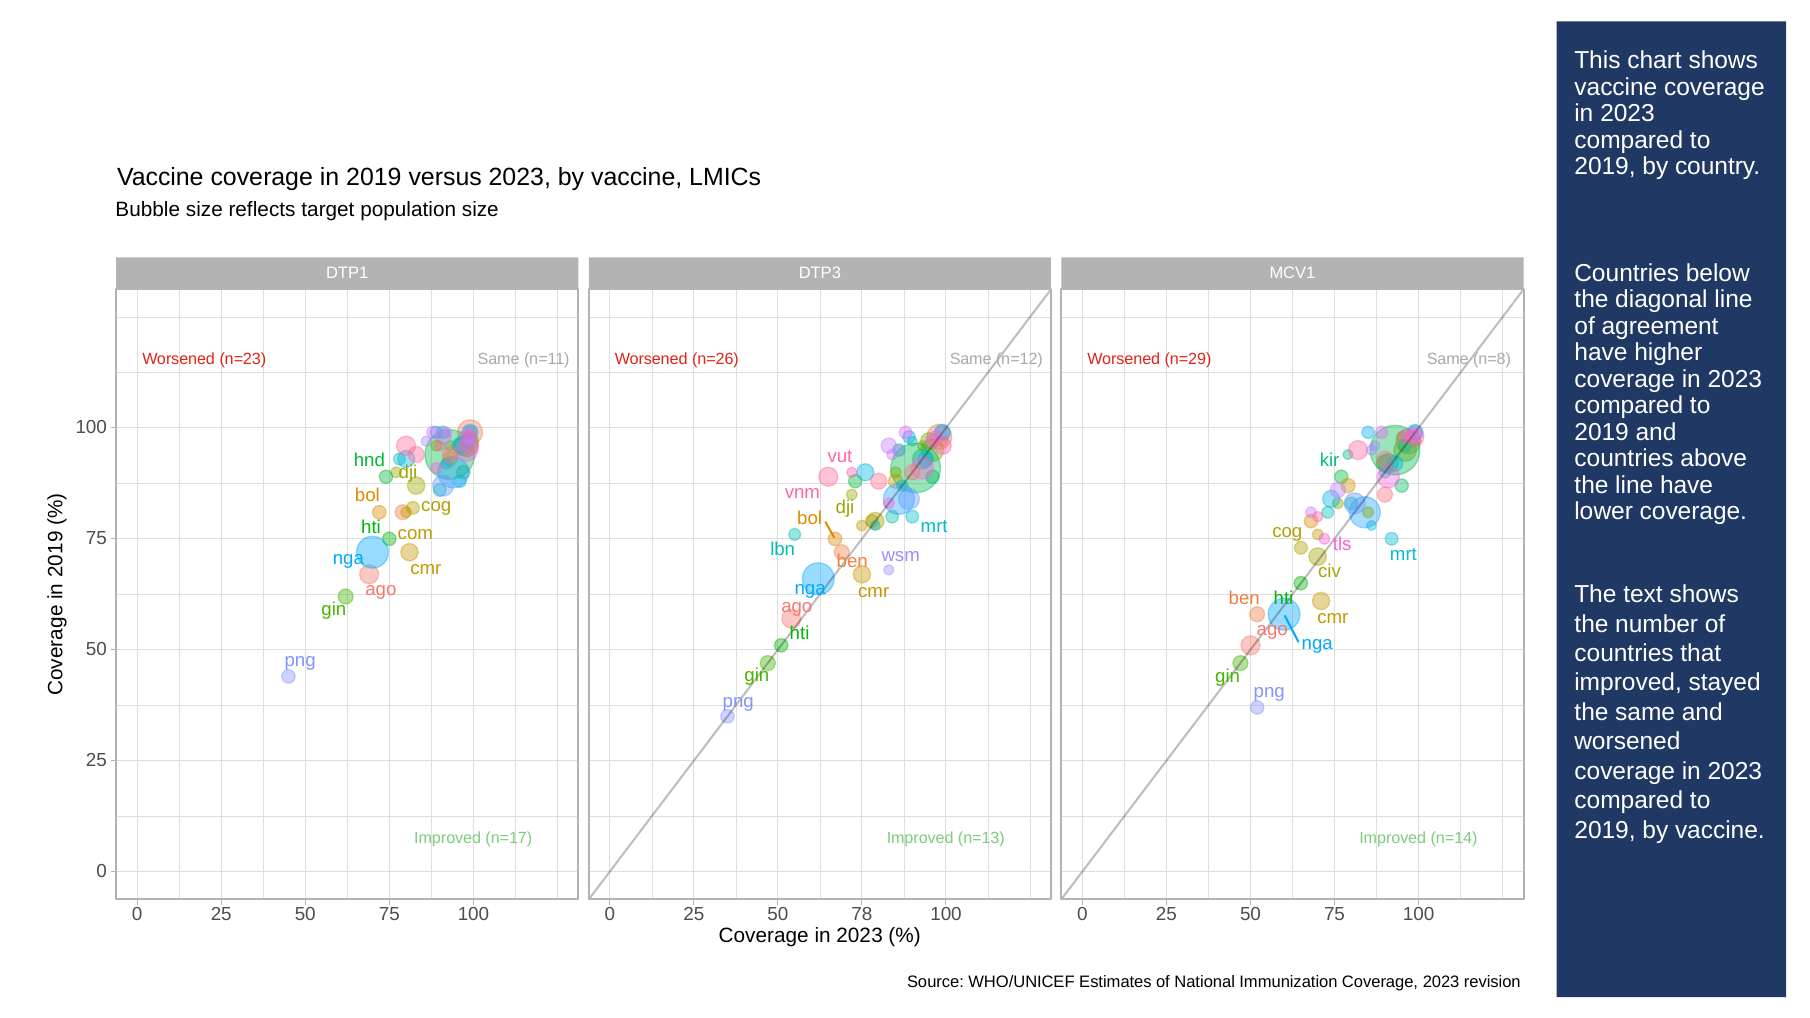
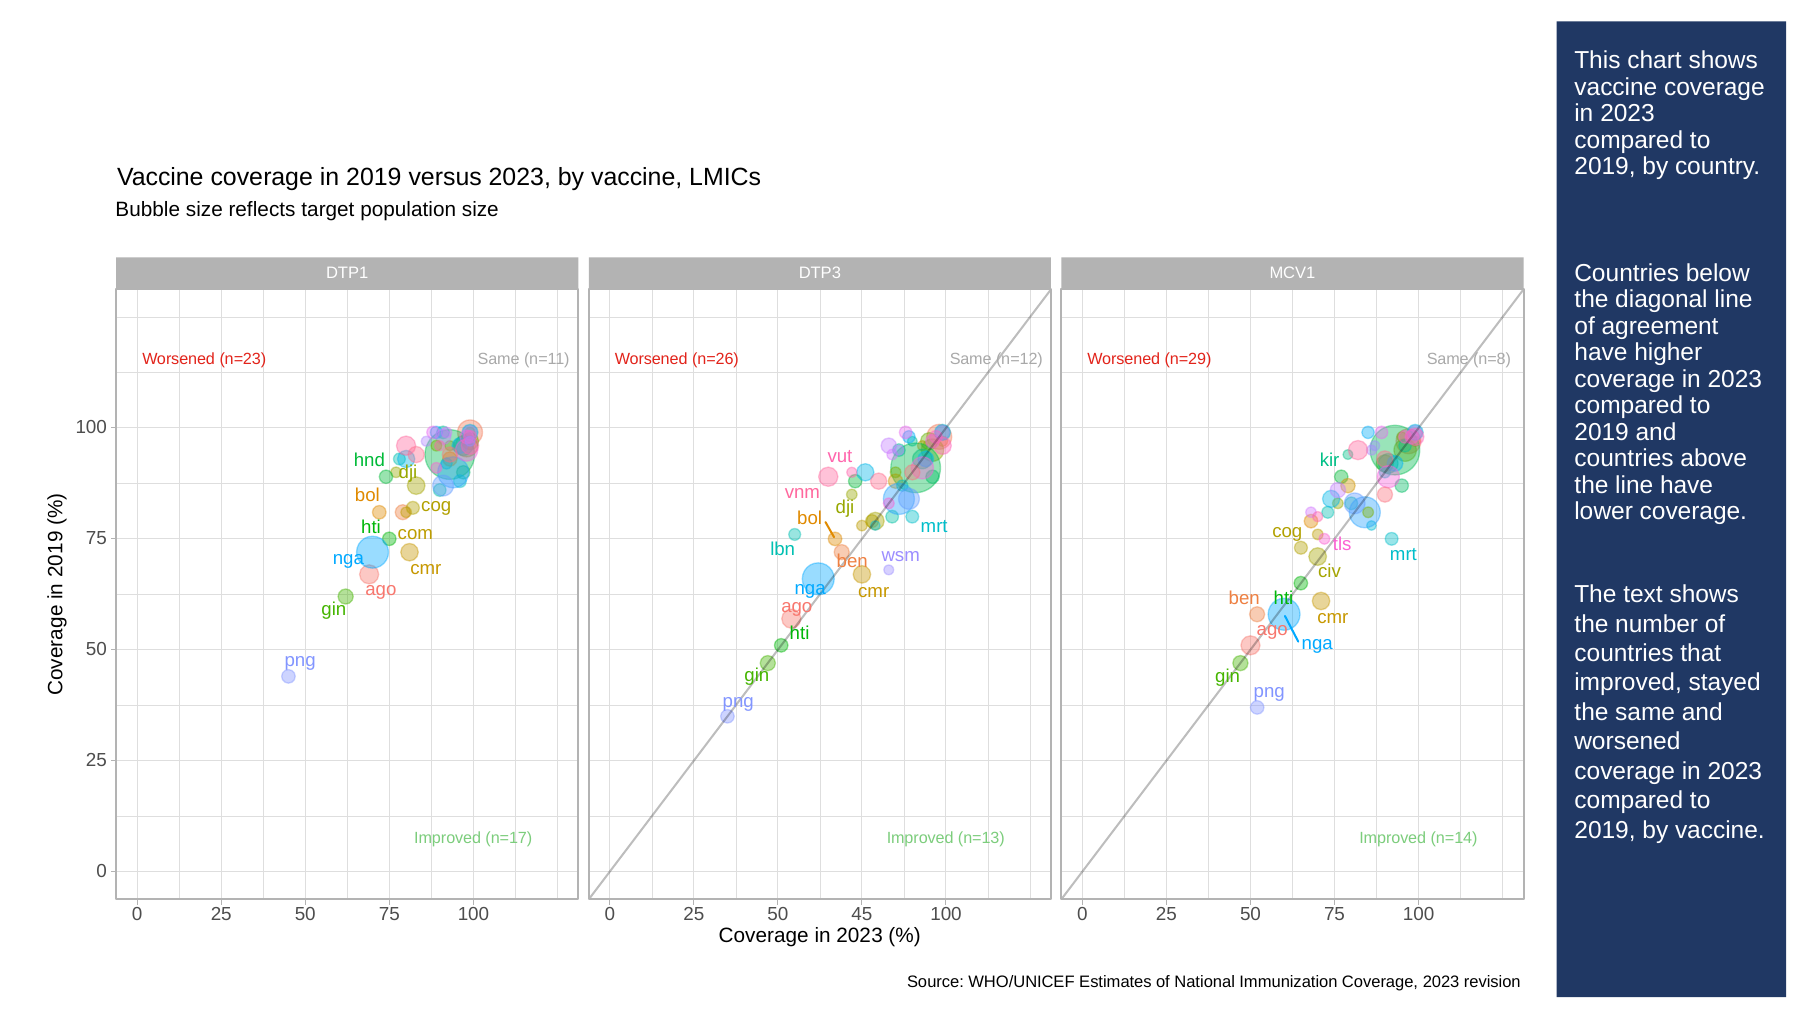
78: 78 -> 45 (862, 915)
